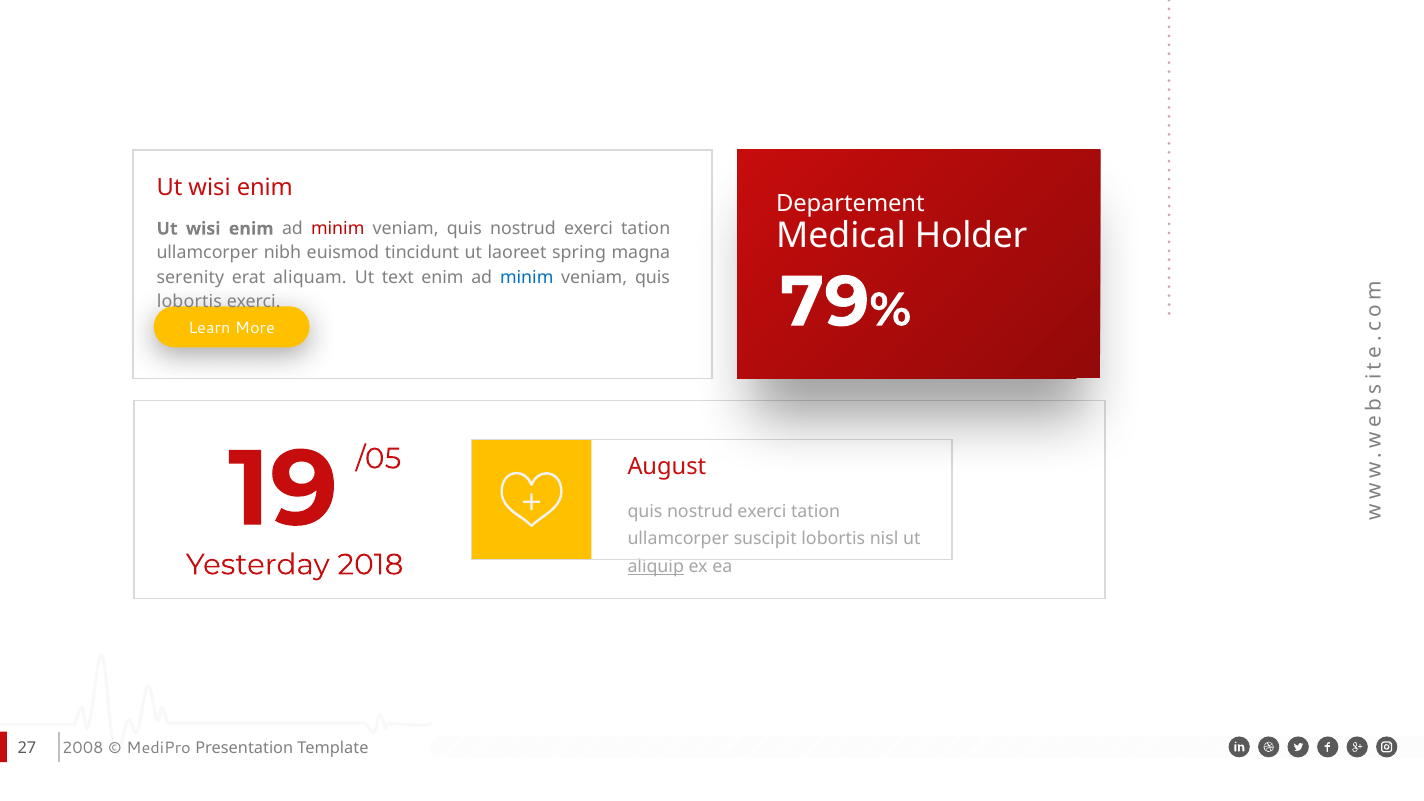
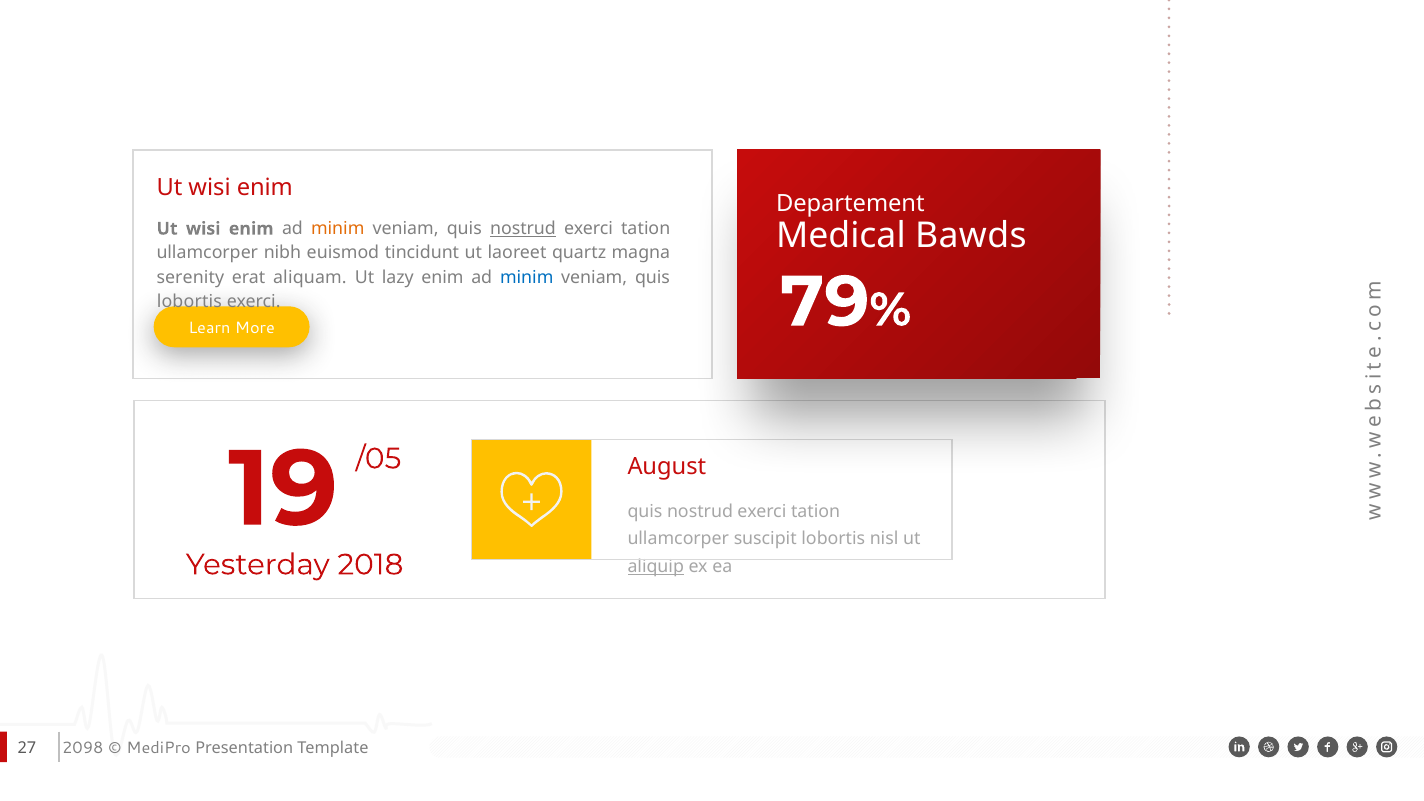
minim colour: red -> orange (338, 229)
nostrud underline: none -> present (523, 229)
Holder: Holder -> Bawds (971, 236)
spring: spring -> quartz (579, 253)
text: text -> lazy (398, 277)
2008: 2008 -> 2098 (83, 748)
